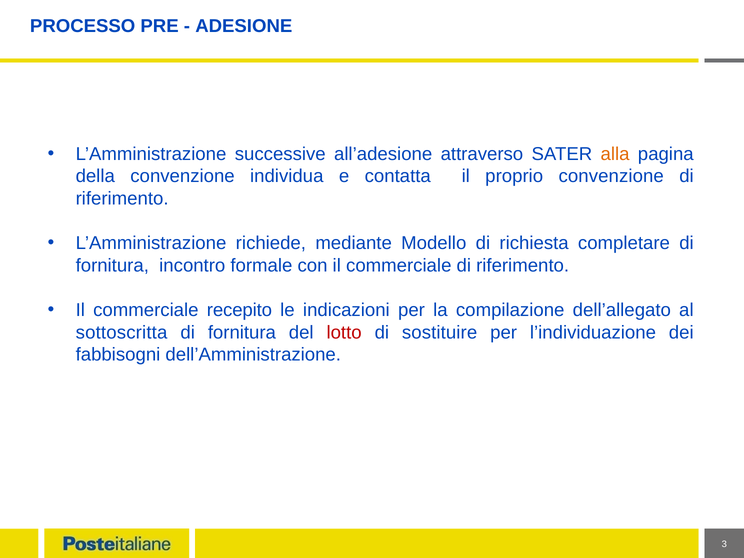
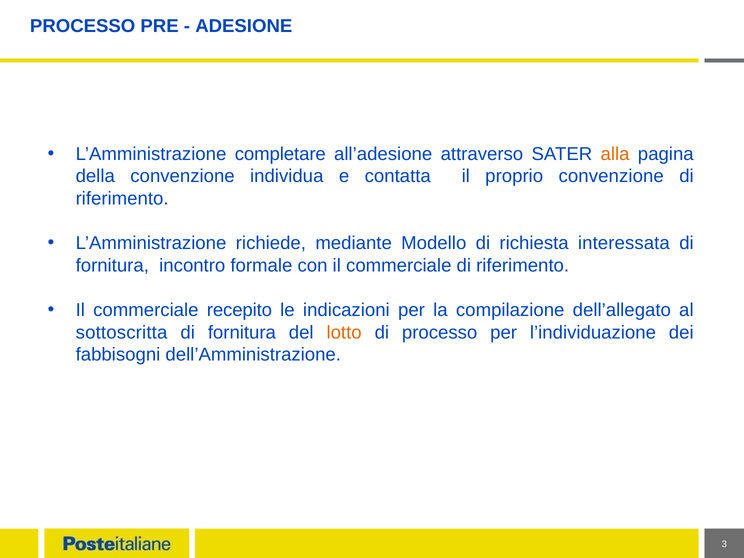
successive: successive -> completare (280, 154)
completare: completare -> interessata (624, 243)
lotto colour: red -> orange (344, 332)
di sostituire: sostituire -> processo (440, 332)
